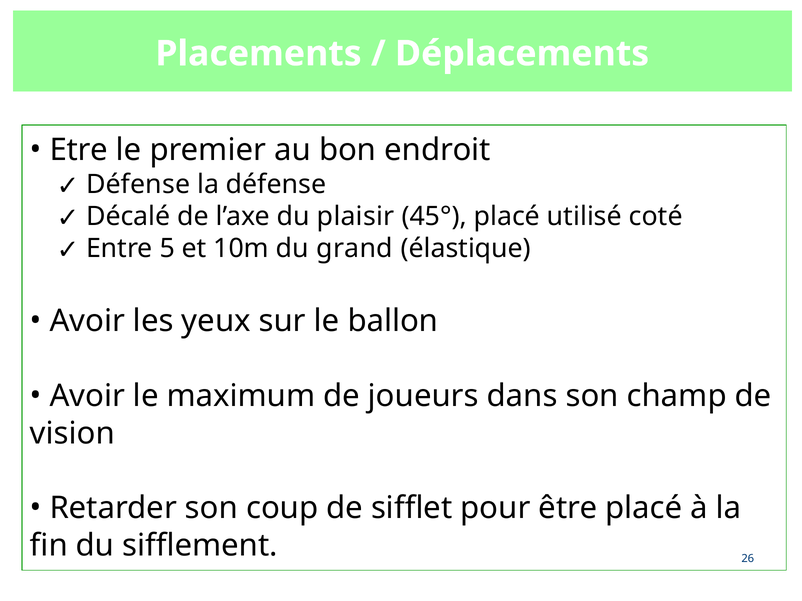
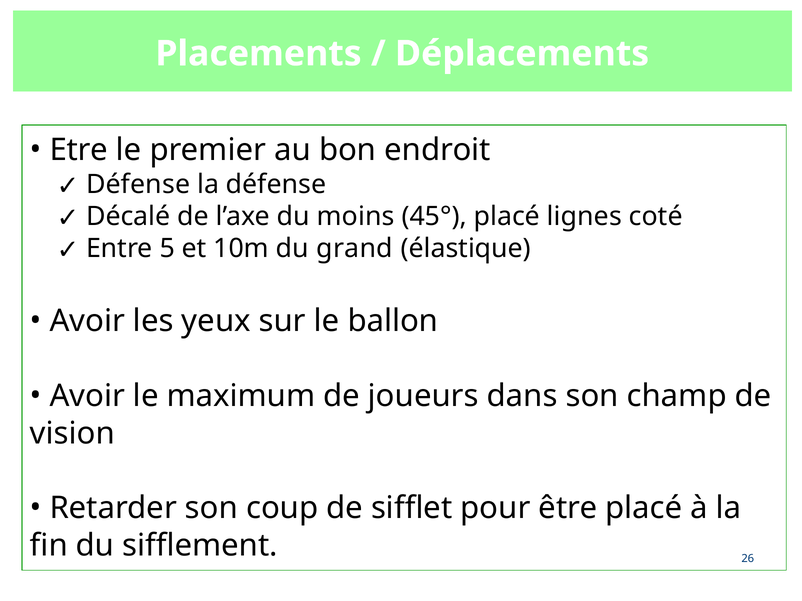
plaisir: plaisir -> moins (356, 217)
utilisé: utilisé -> lignes (584, 217)
